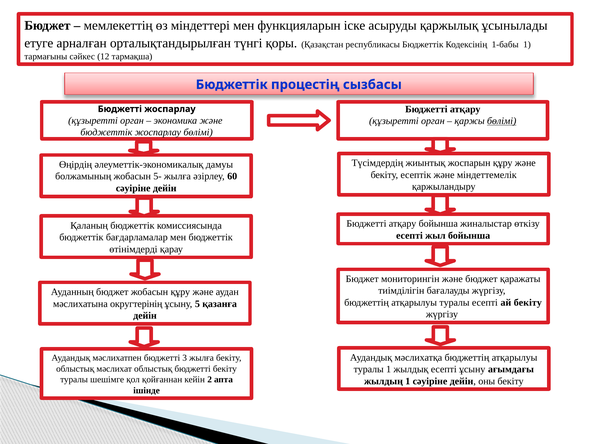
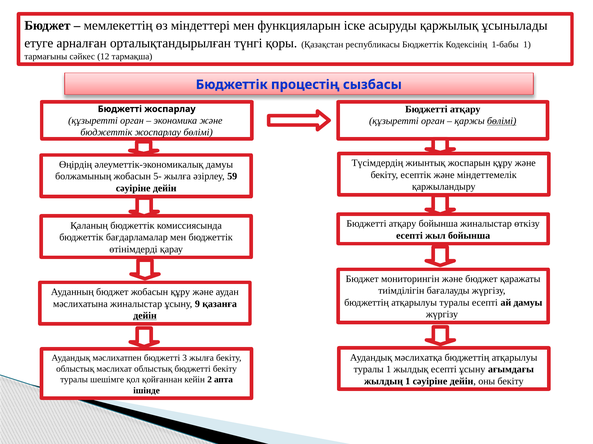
60: 60 -> 59 (232, 177)
ай бекіту: бекіту -> дамуы (528, 303)
мәслихатына округтерінің: округтерінің -> жиналыстар (136, 304)
5: 5 -> 9 (197, 304)
дейін underline: none -> present (145, 316)
